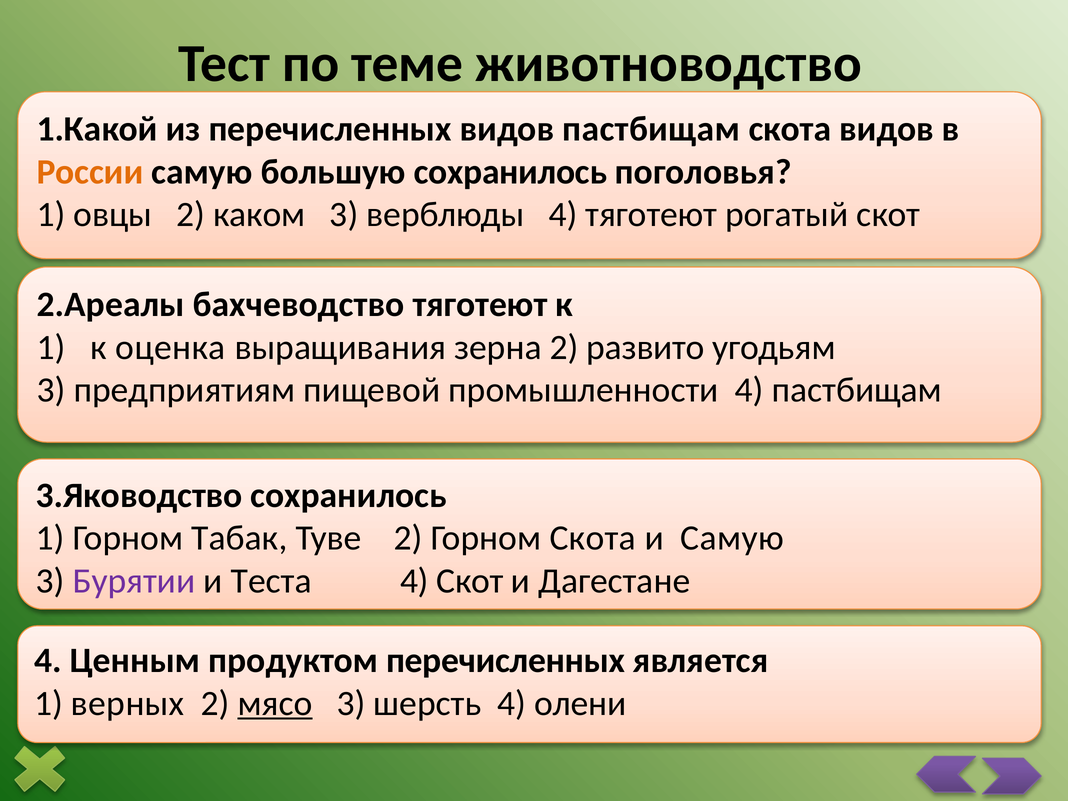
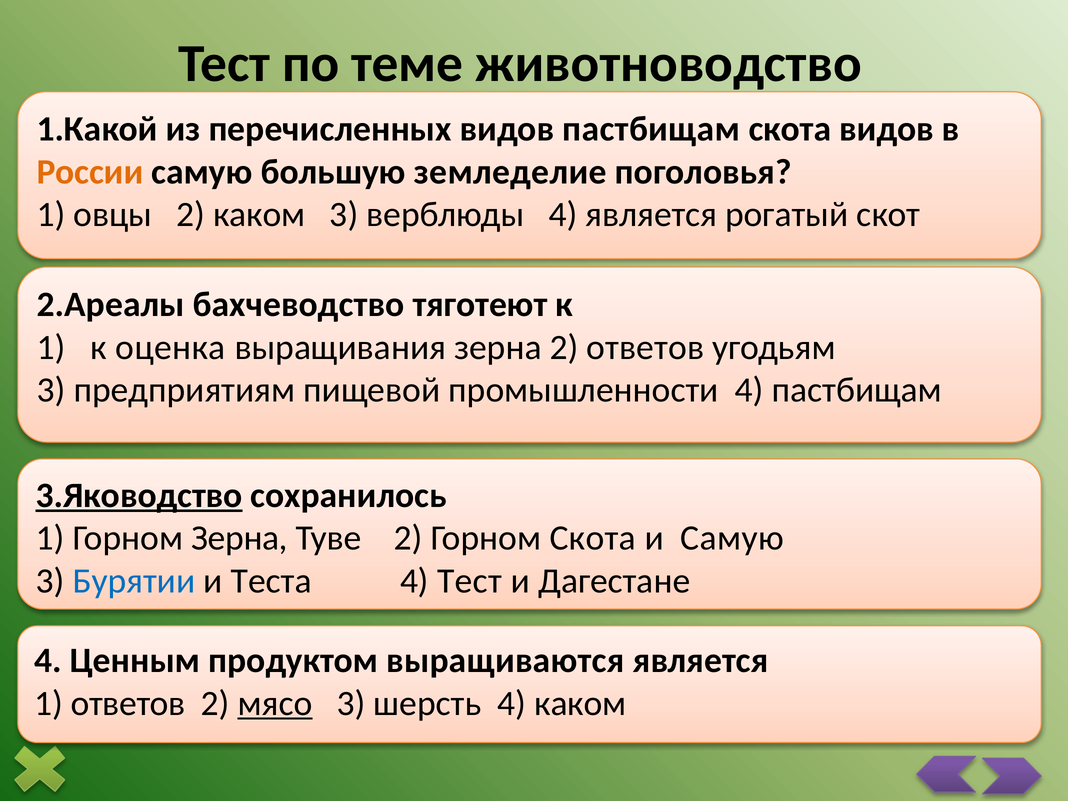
большую сохранилось: сохранилось -> земледелие (510, 172)
4 тяготеют: тяготеют -> является (651, 215)
2 развито: развито -> ответов (645, 347)
3.Яководство underline: none -> present (139, 495)
Горном Табак: Табак -> Зерна (240, 538)
Бурятии colour: purple -> blue (134, 581)
4 Скот: Скот -> Тест (470, 581)
продуктом перечисленных: перечисленных -> выращиваются (505, 661)
1 верных: верных -> ответов (128, 703)
4 олени: олени -> каком (580, 703)
